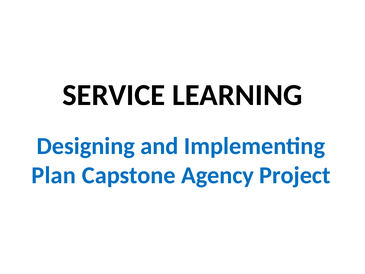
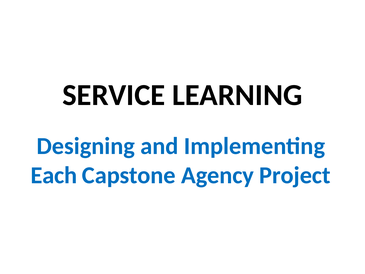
Plan: Plan -> Each (54, 175)
